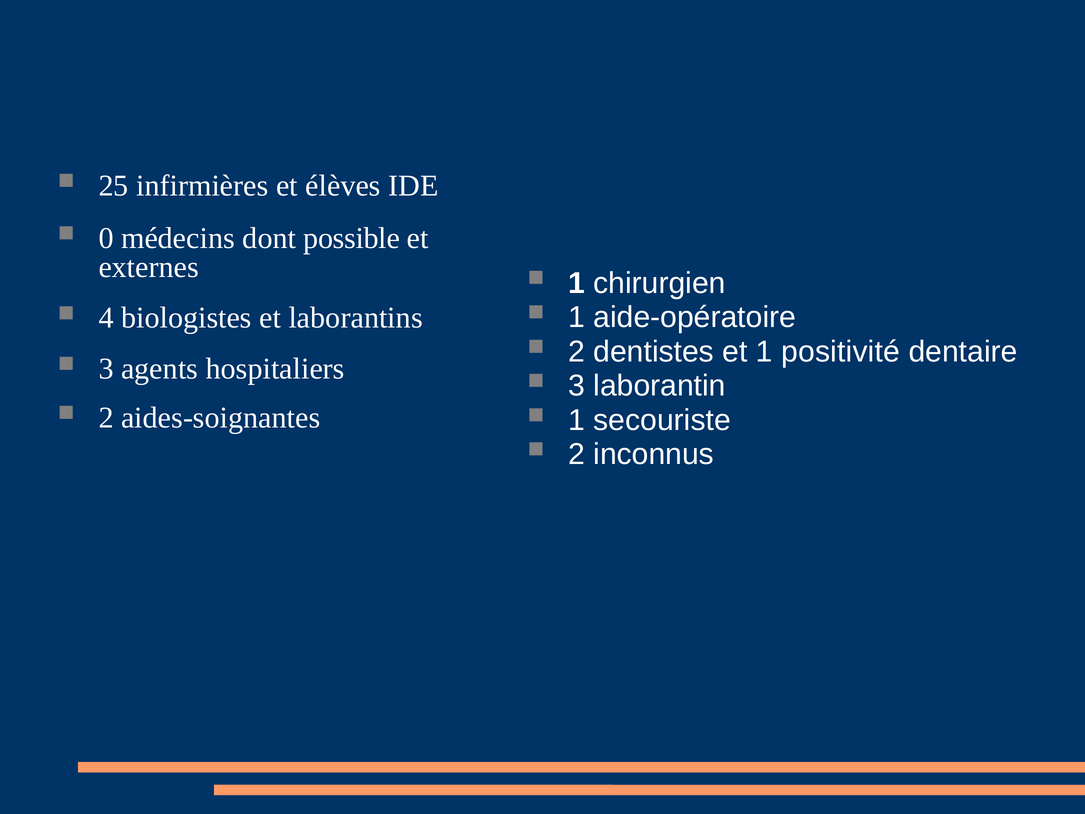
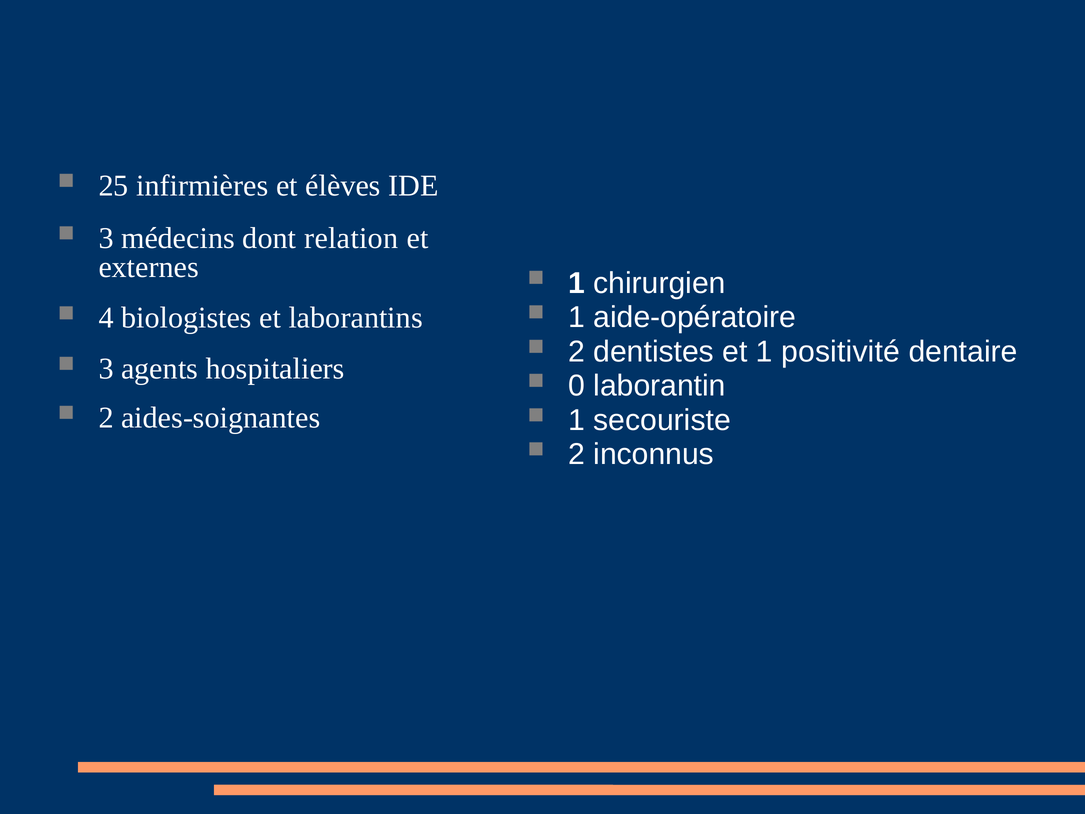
0: 0 -> 3 (106, 238)
possible: possible -> relation (351, 238)
3: 3 -> 0 (577, 386)
